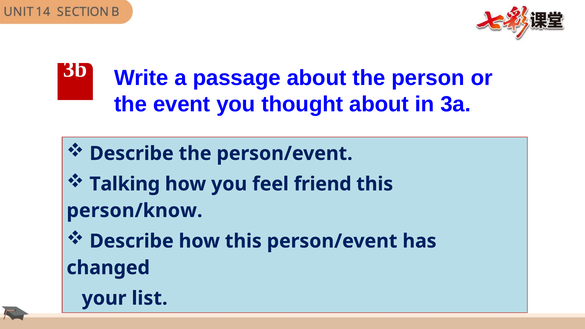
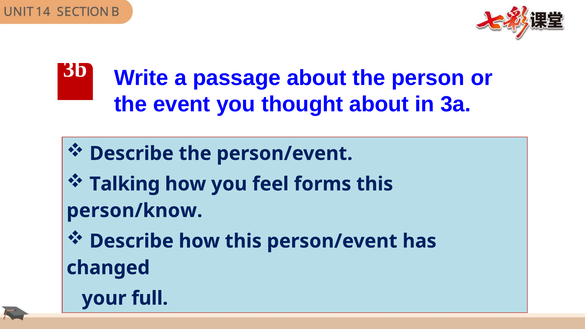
friend: friend -> forms (323, 184)
list: list -> full (150, 298)
